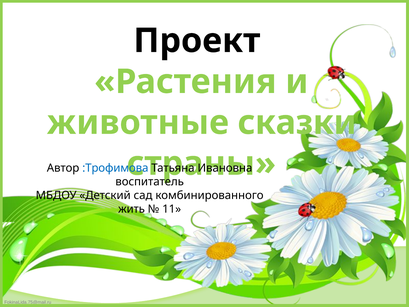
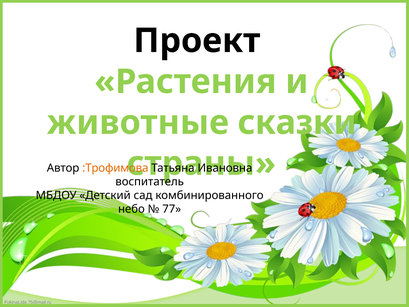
:Трофимова colour: blue -> orange (115, 168)
жить: жить -> небо (131, 209)
11: 11 -> 77 (172, 209)
